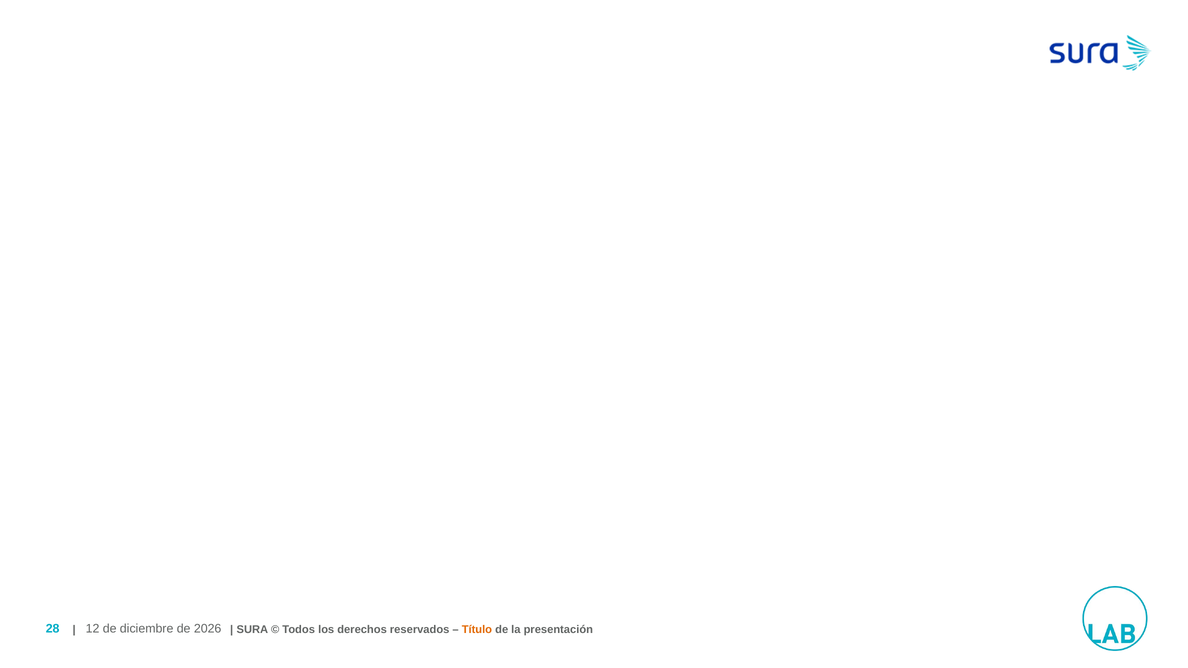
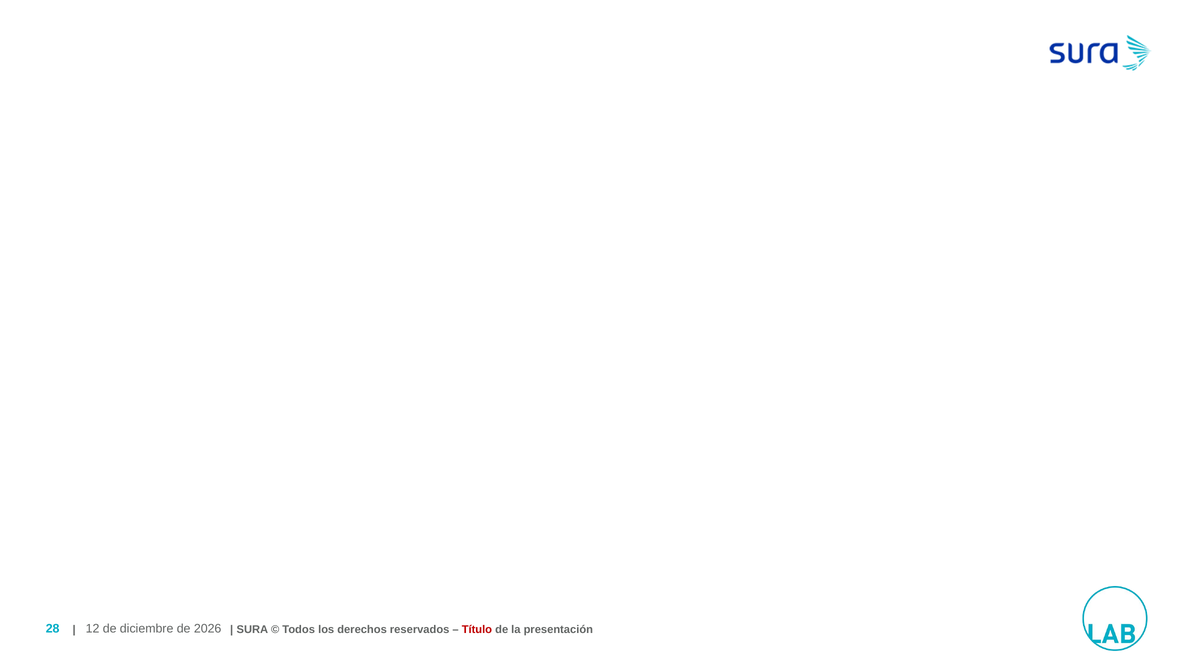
Título colour: orange -> red (477, 630)
